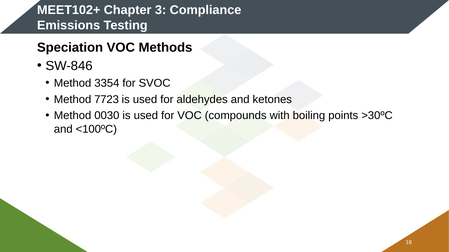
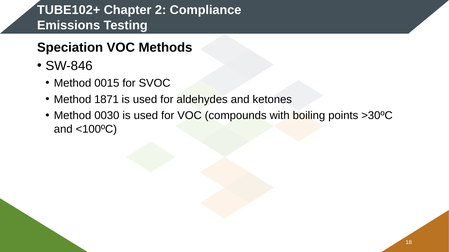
MEET102+: MEET102+ -> TUBE102+ (69, 10)
3: 3 -> 2 (161, 10)
3354: 3354 -> 0015 (107, 83)
7723: 7723 -> 1871 (107, 100)
